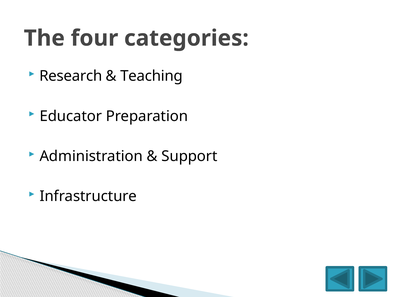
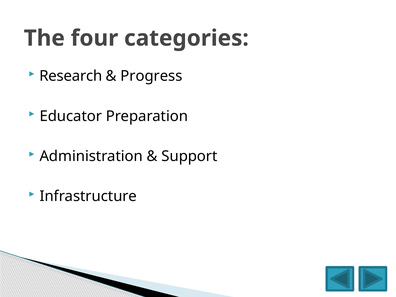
Teaching: Teaching -> Progress (151, 76)
